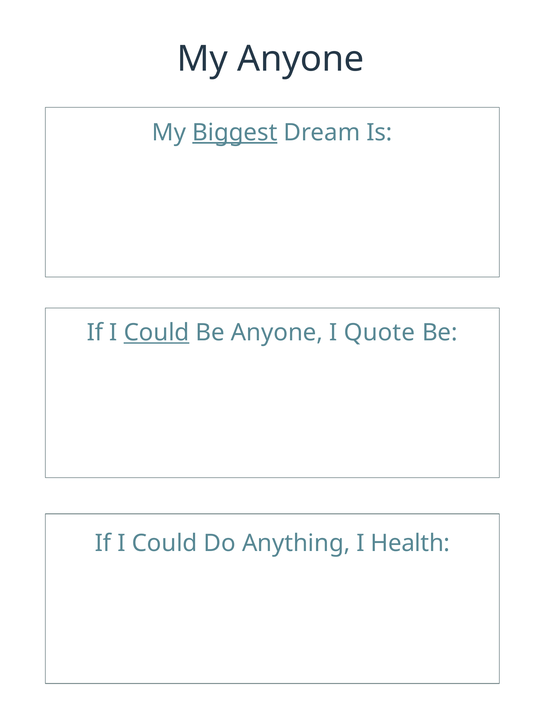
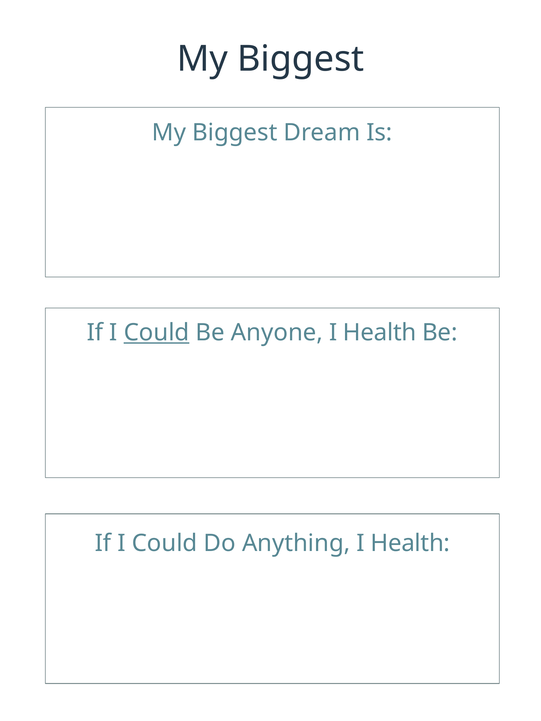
Anyone: Anyone -> Biggest (301, 59)
Biggest underline: present -> none (235, 133)
Anyone I Quote: Quote -> Health (380, 333)
